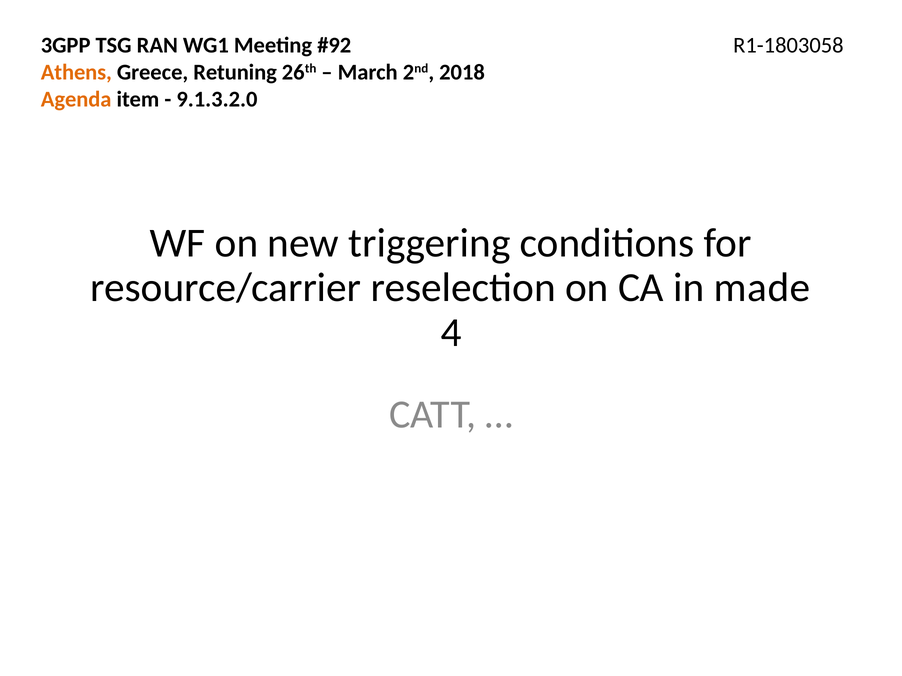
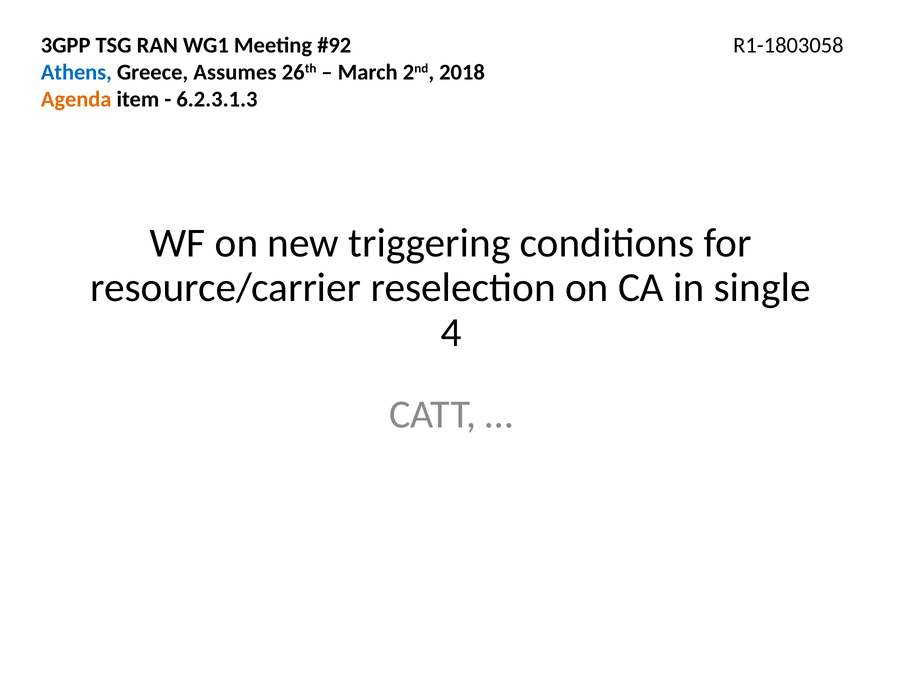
Athens colour: orange -> blue (76, 72)
Retuning: Retuning -> Assumes (235, 72)
9.1.3.2.0: 9.1.3.2.0 -> 6.2.3.1.3 (217, 99)
made: made -> single (762, 288)
